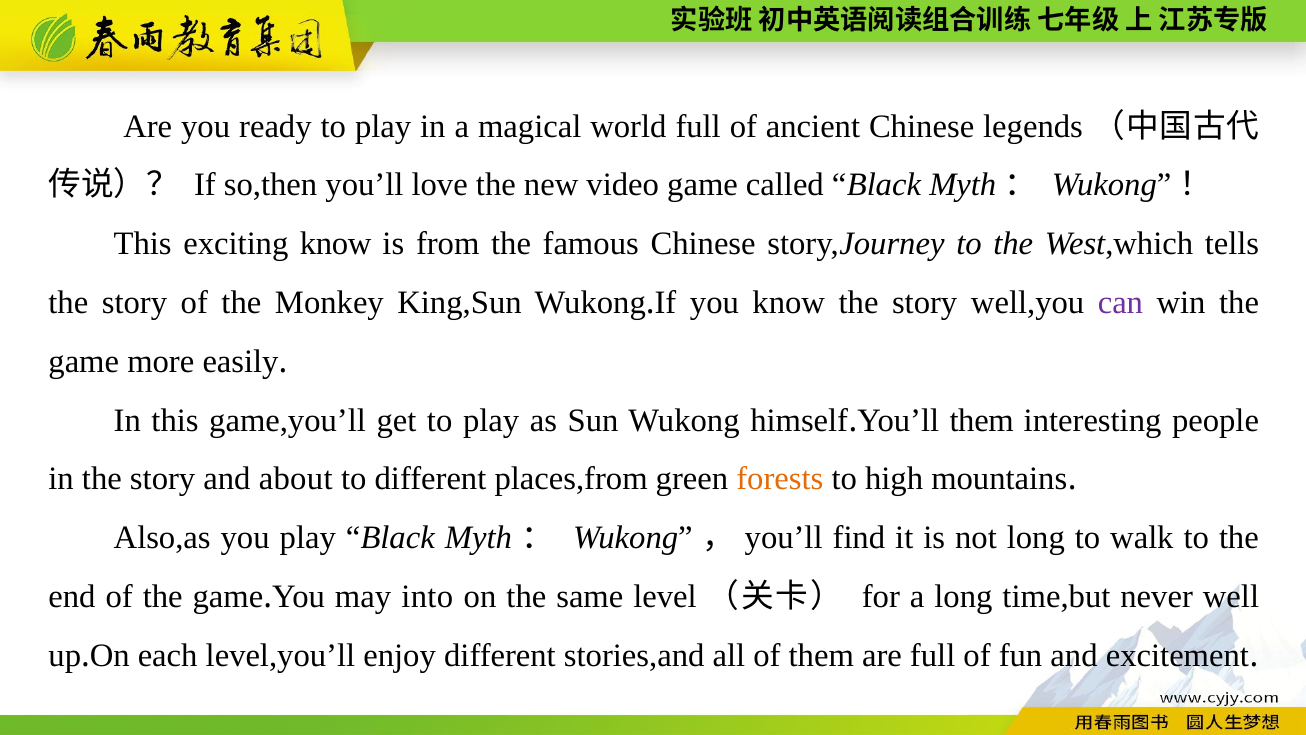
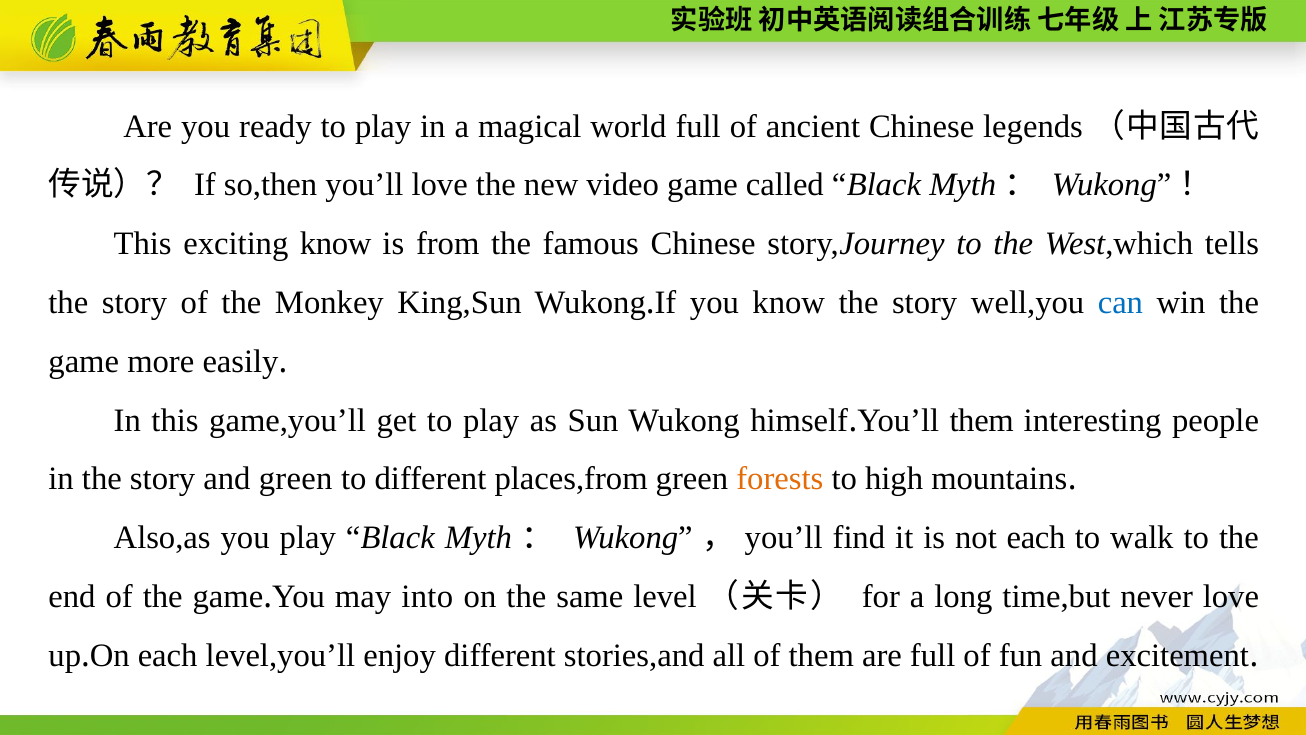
can colour: purple -> blue (1120, 303)
and about: about -> green (296, 479)
not long: long -> each (1036, 538)
never well: well -> love (1231, 597)
